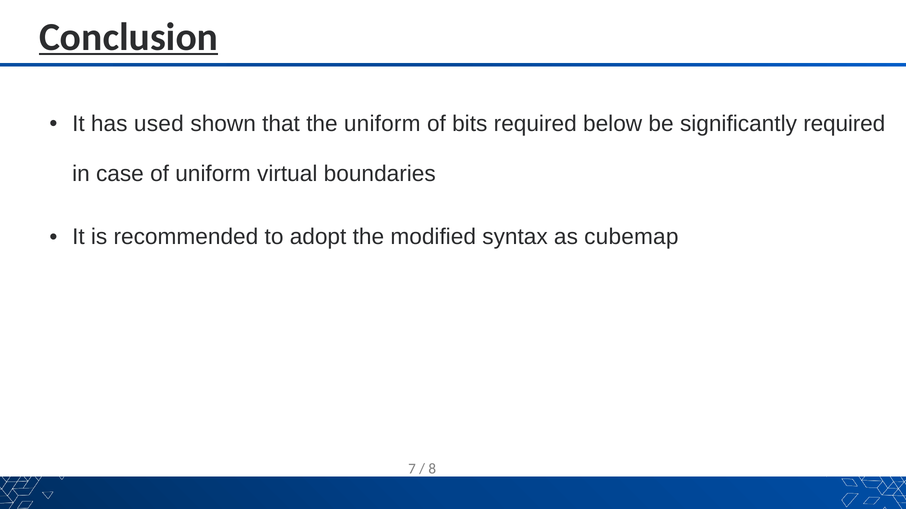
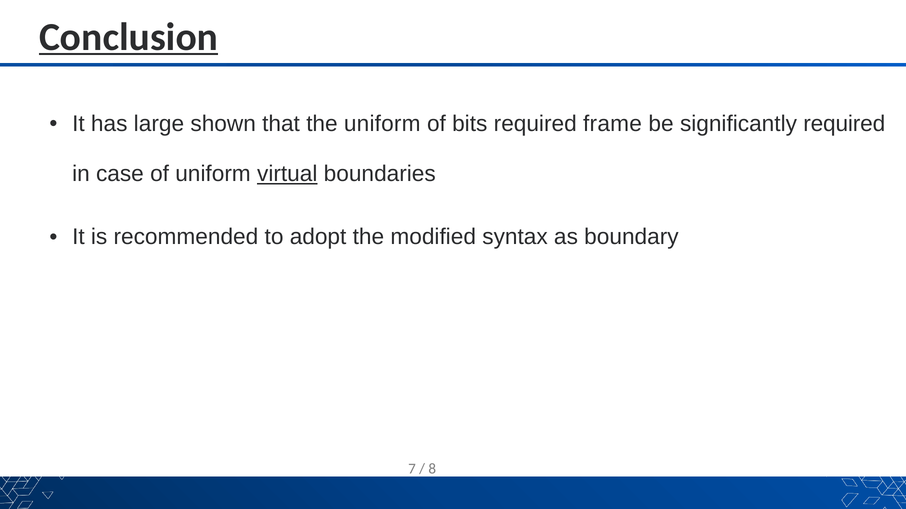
used: used -> large (159, 124)
below: below -> frame (613, 124)
virtual underline: none -> present (287, 174)
cubemap: cubemap -> boundary (631, 237)
